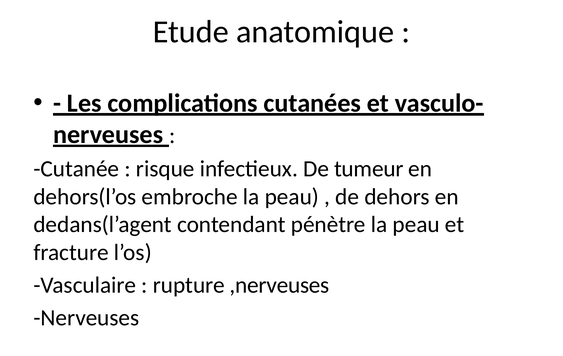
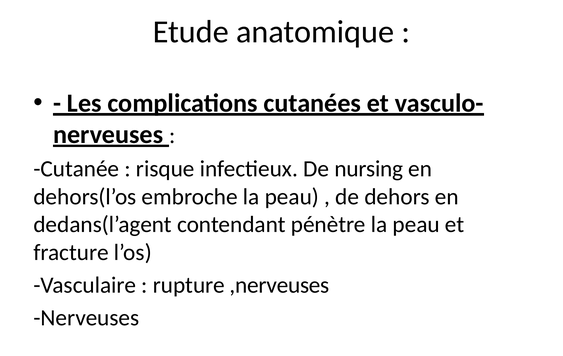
tumeur: tumeur -> nursing (369, 169)
